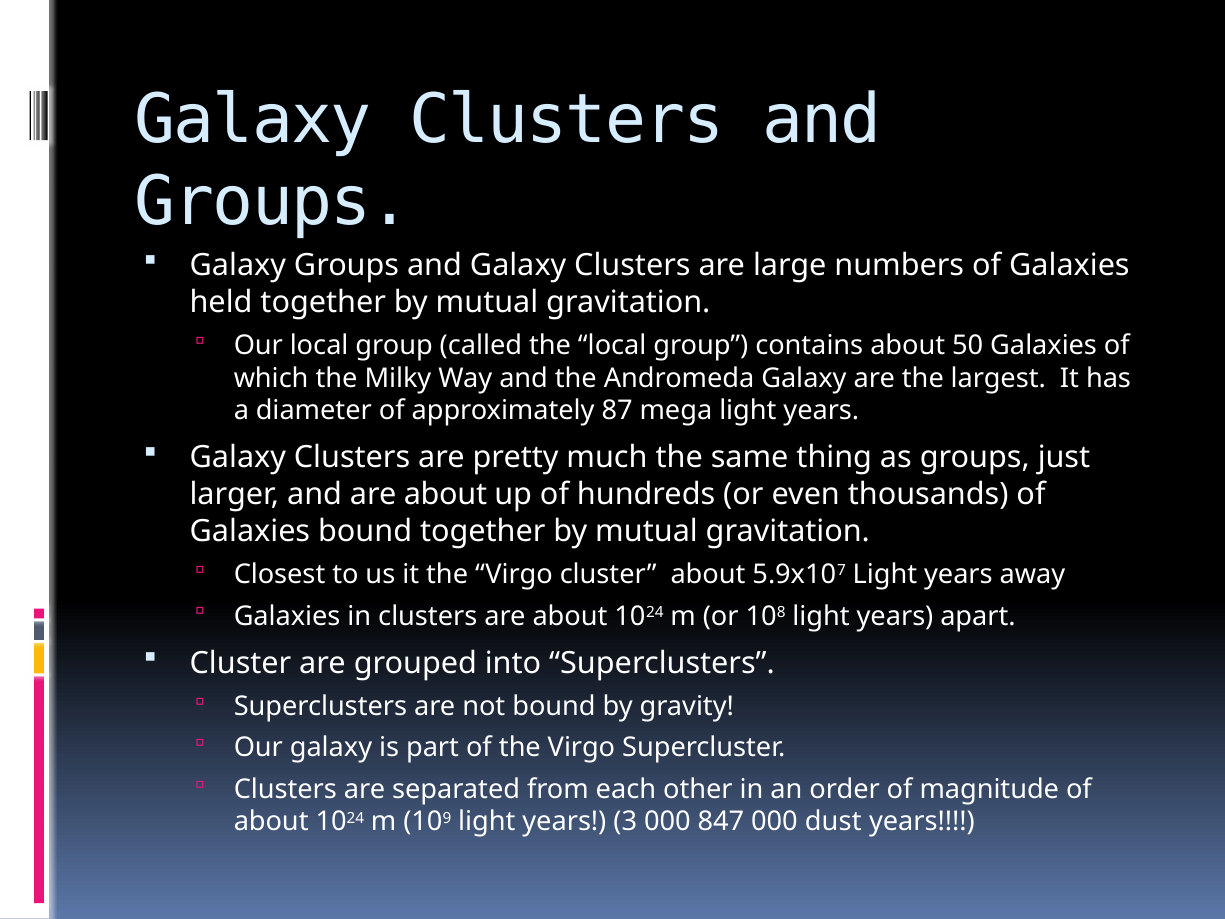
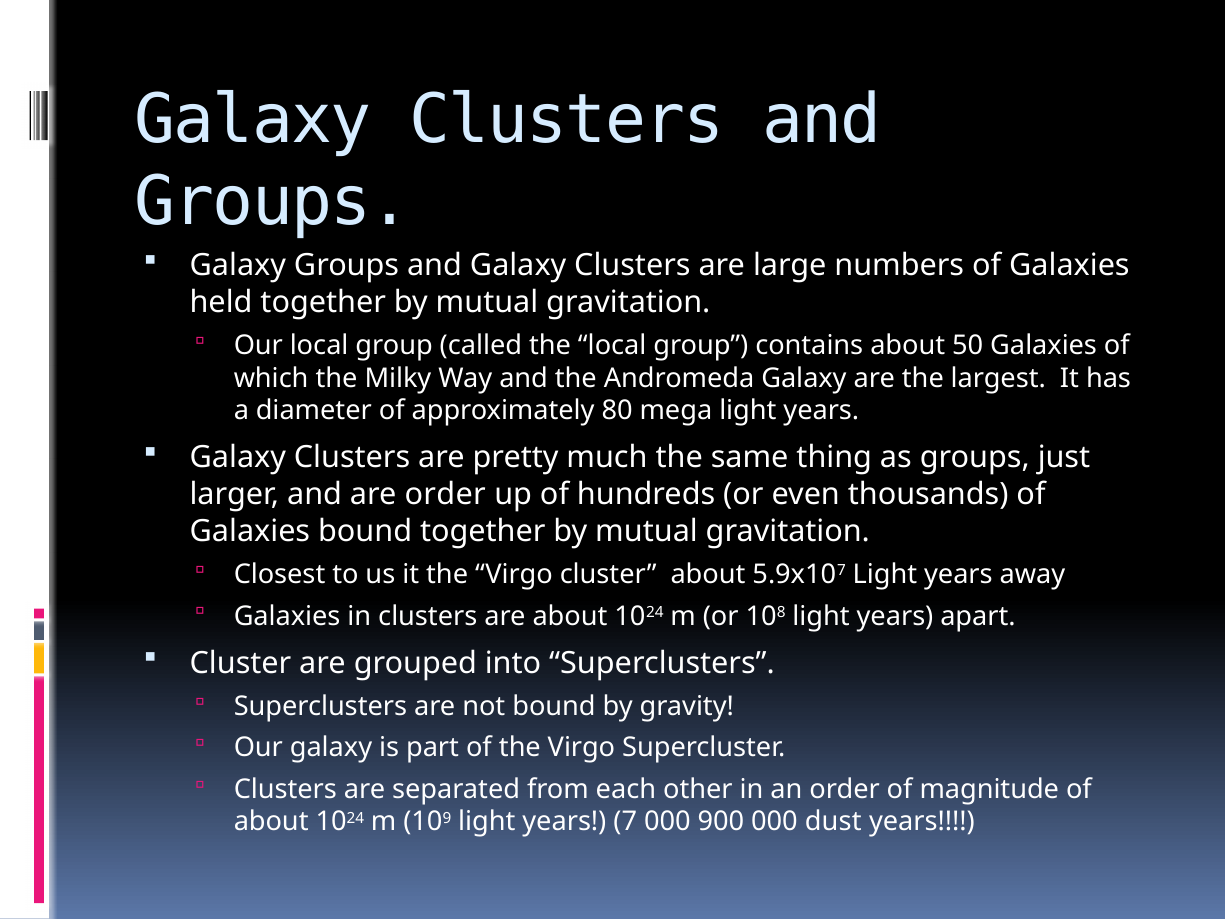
87: 87 -> 80 (617, 411)
and are about: about -> order (445, 494)
3: 3 -> 7 (625, 822)
847: 847 -> 900 (721, 822)
